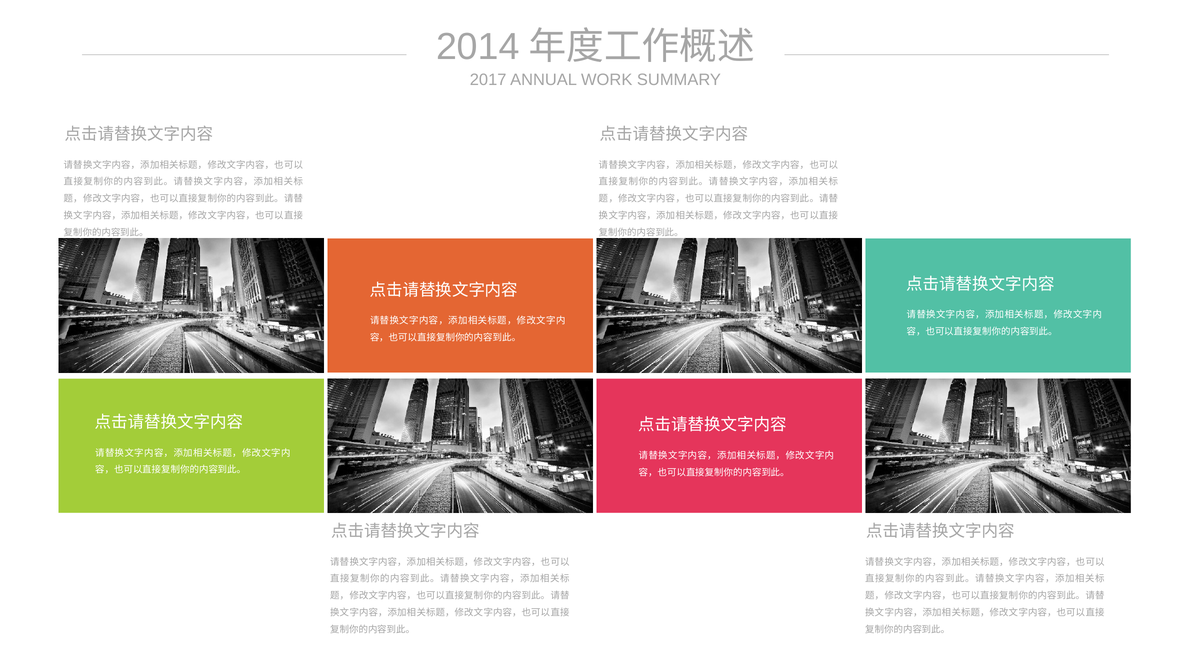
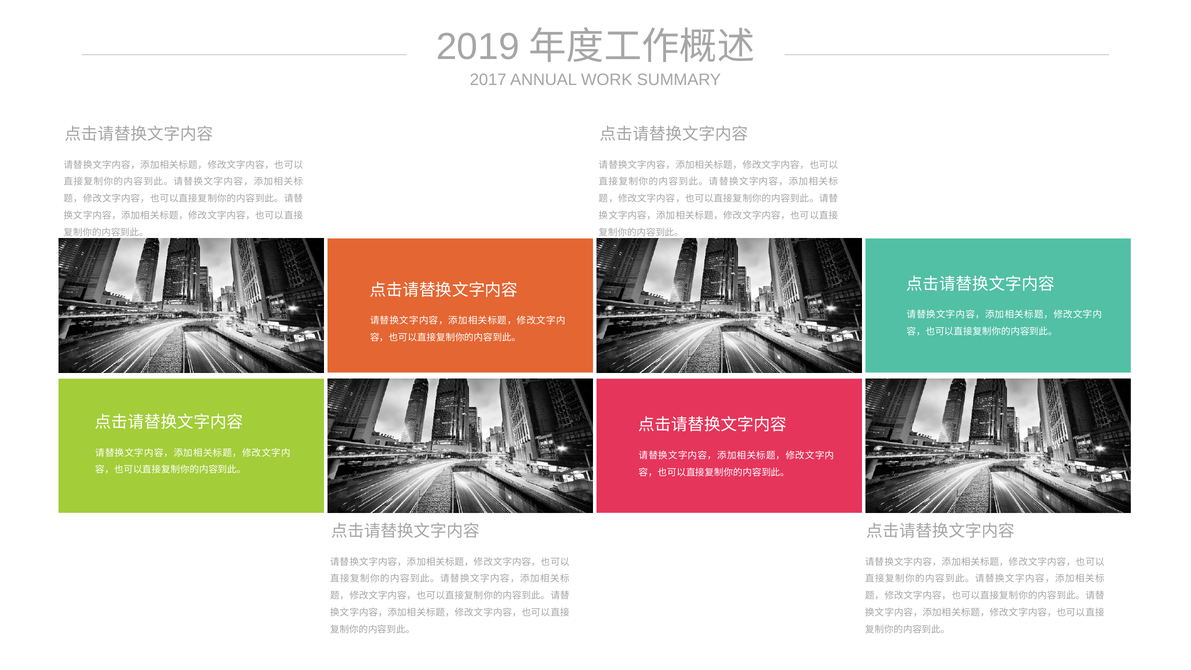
2014: 2014 -> 2019 (478, 47)
